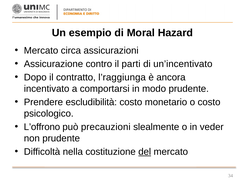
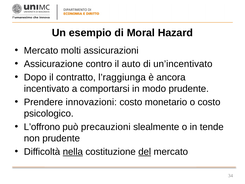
circa: circa -> molti (71, 50)
parti: parti -> auto (131, 64)
escludibilità: escludibilità -> innovazioni (91, 102)
veder: veder -> tende (212, 127)
nella underline: none -> present (73, 152)
